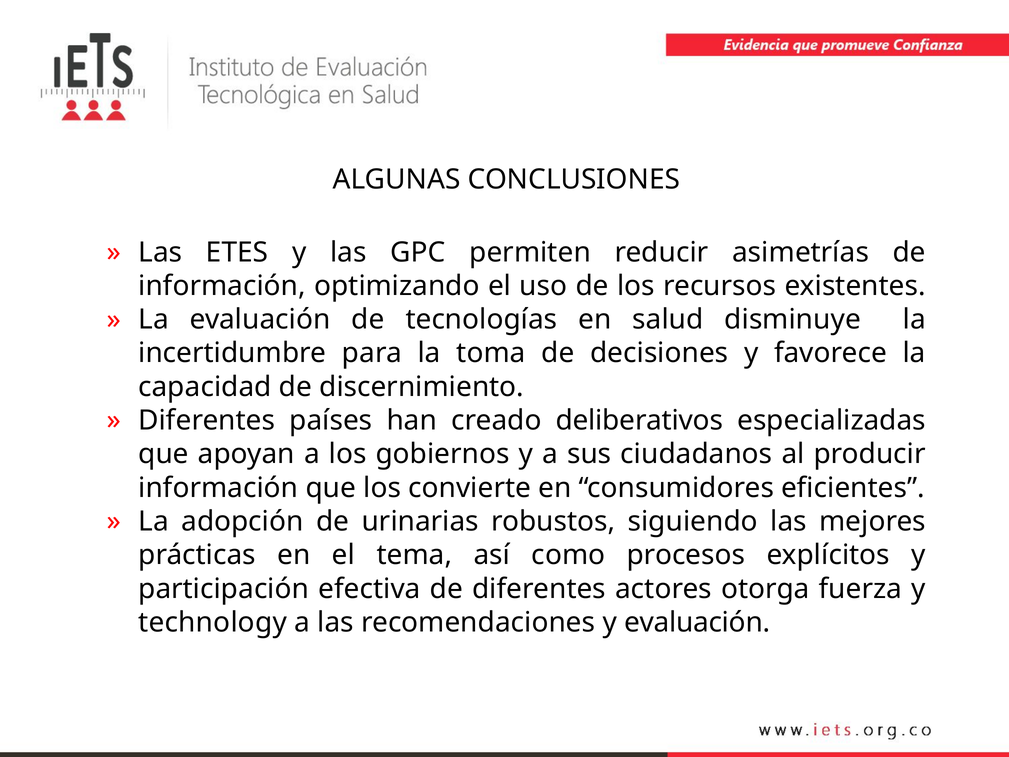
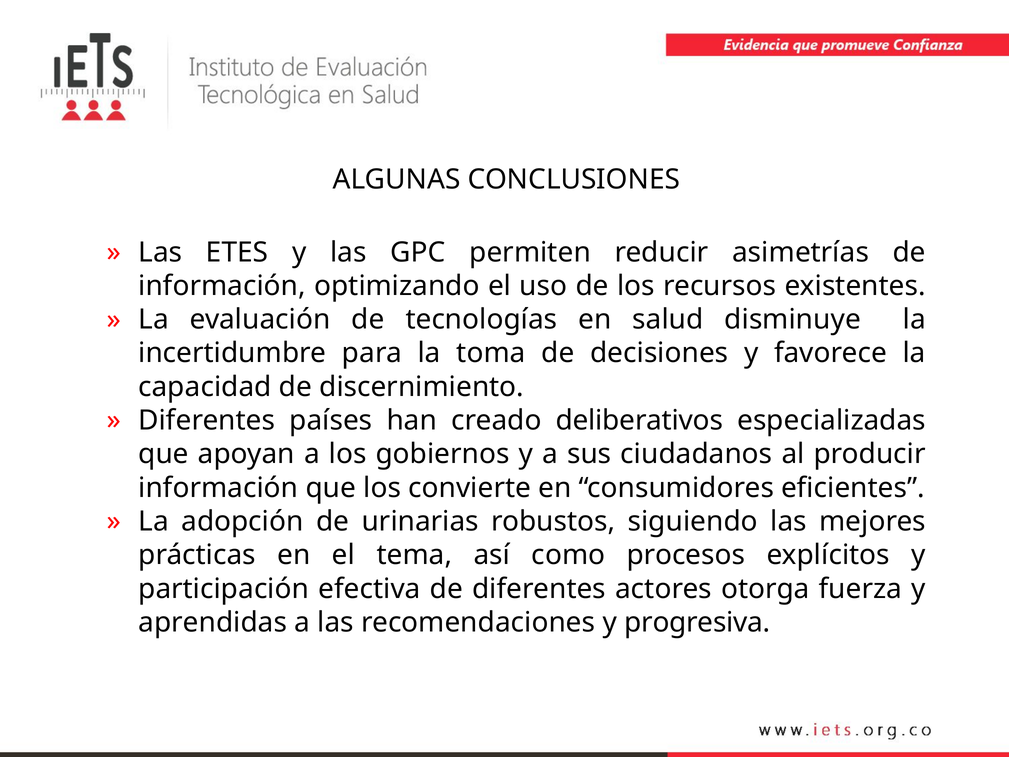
technology: technology -> aprendidas (213, 622)
y evaluación: evaluación -> progresiva (697, 622)
